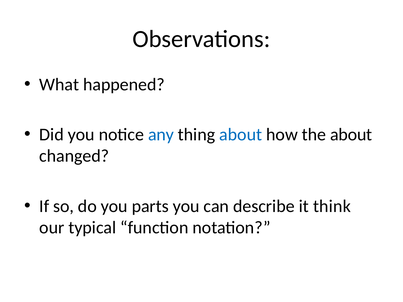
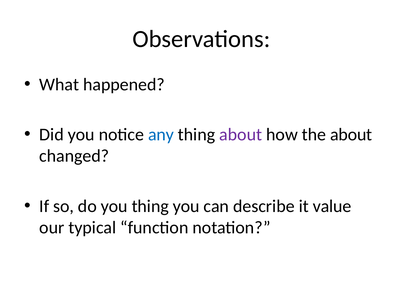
about colour: blue -> purple (241, 135)
you parts: parts -> thing (150, 206)
think: think -> value (332, 206)
